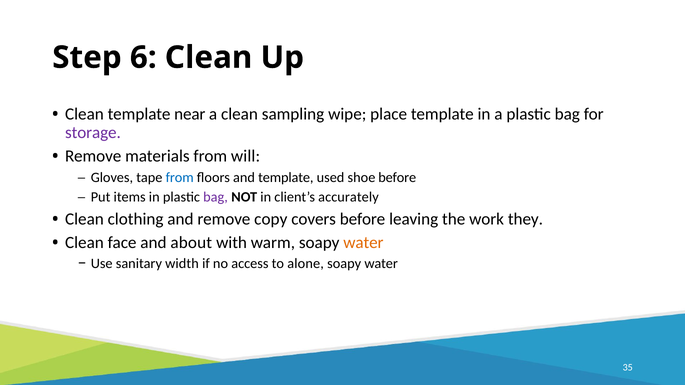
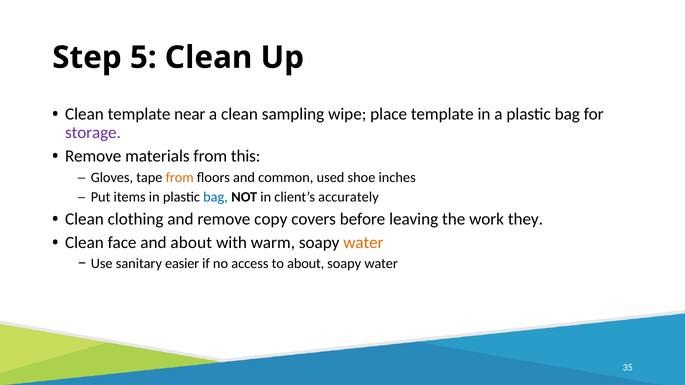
6: 6 -> 5 (143, 58)
will: will -> this (246, 156)
from colour: blue -> orange (180, 178)
and template: template -> common (286, 178)
shoe before: before -> inches (397, 178)
bag colour: purple -> blue (216, 197)
width: width -> easier (182, 264)
to alone: alone -> about (306, 264)
